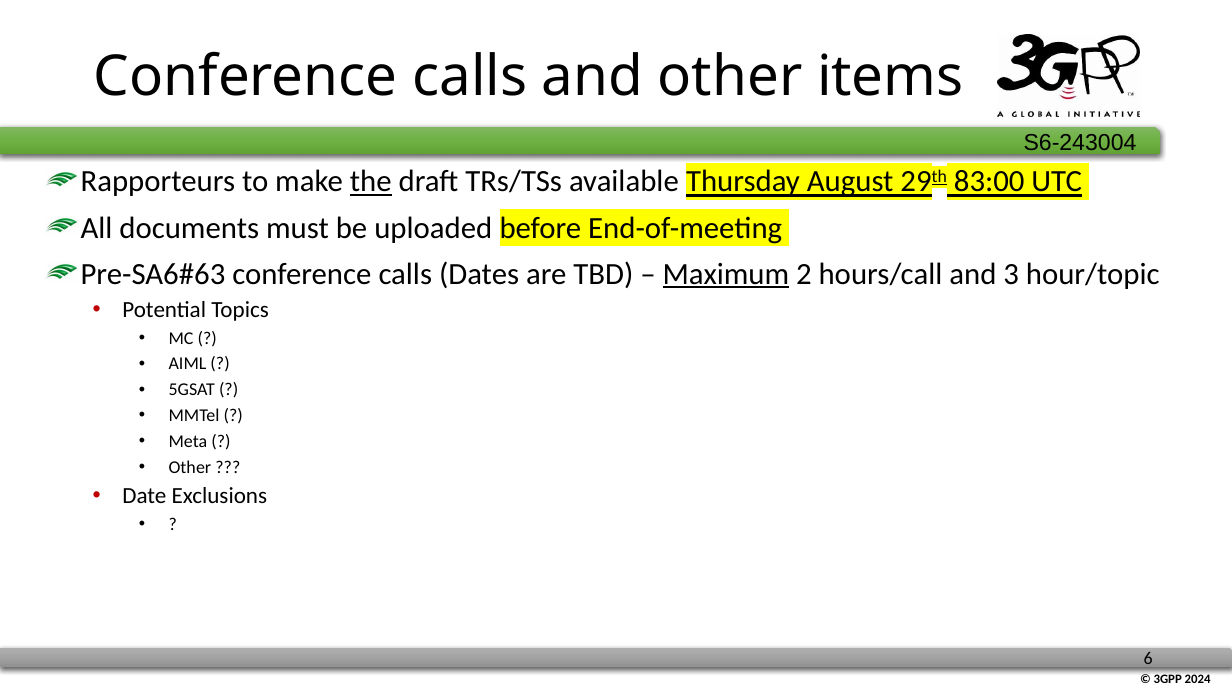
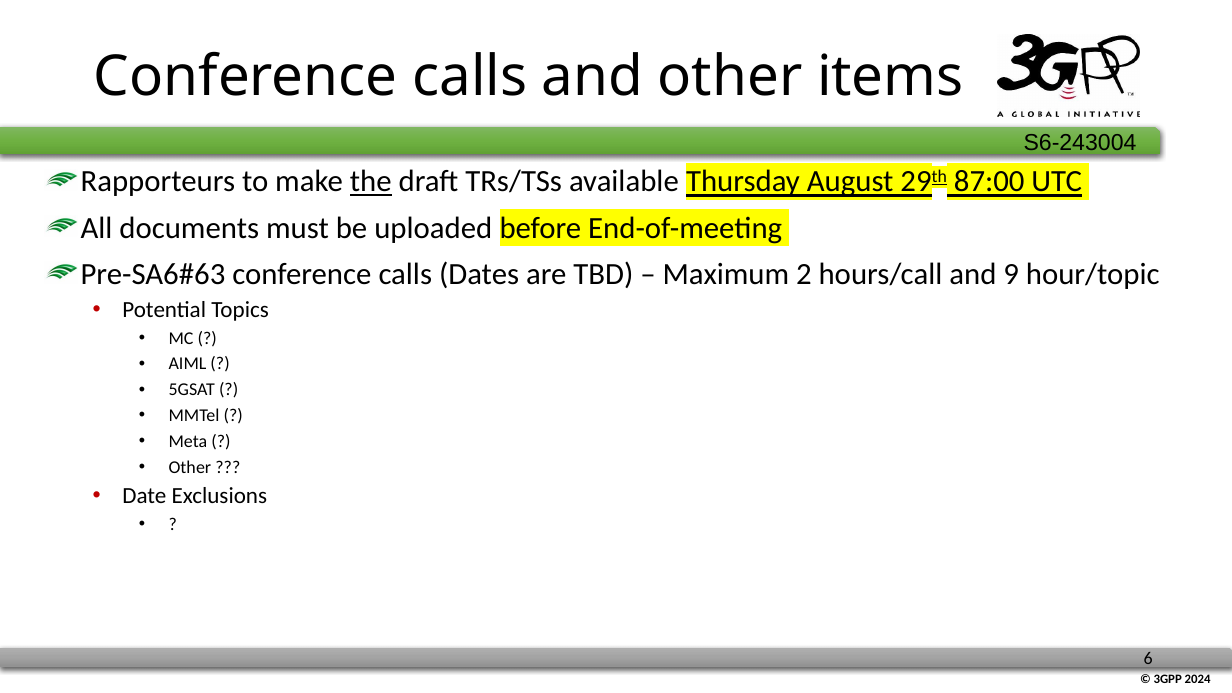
83:00: 83:00 -> 87:00 (989, 182)
Maximum underline: present -> none (726, 274)
3: 3 -> 9 (1011, 274)
